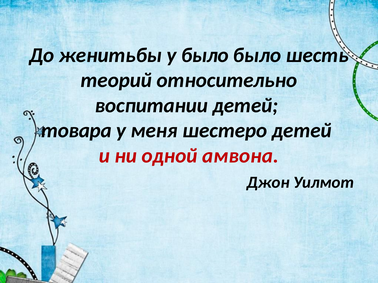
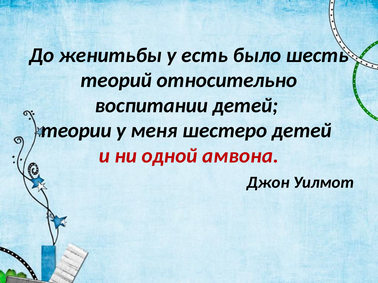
у было: было -> есть (205, 55)
товара: товара -> теории (76, 131)
